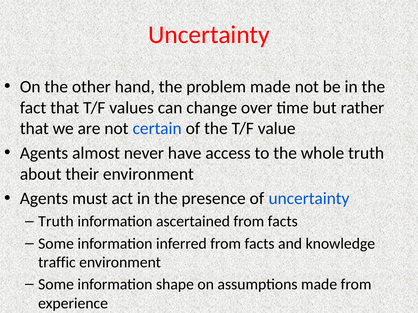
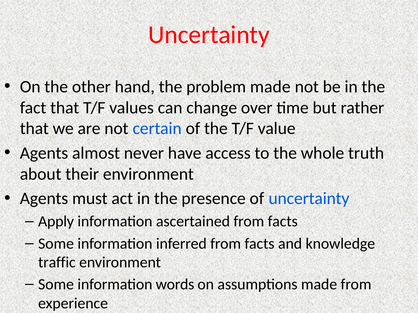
Truth: Truth -> Apply (56, 222)
shape: shape -> words (175, 285)
